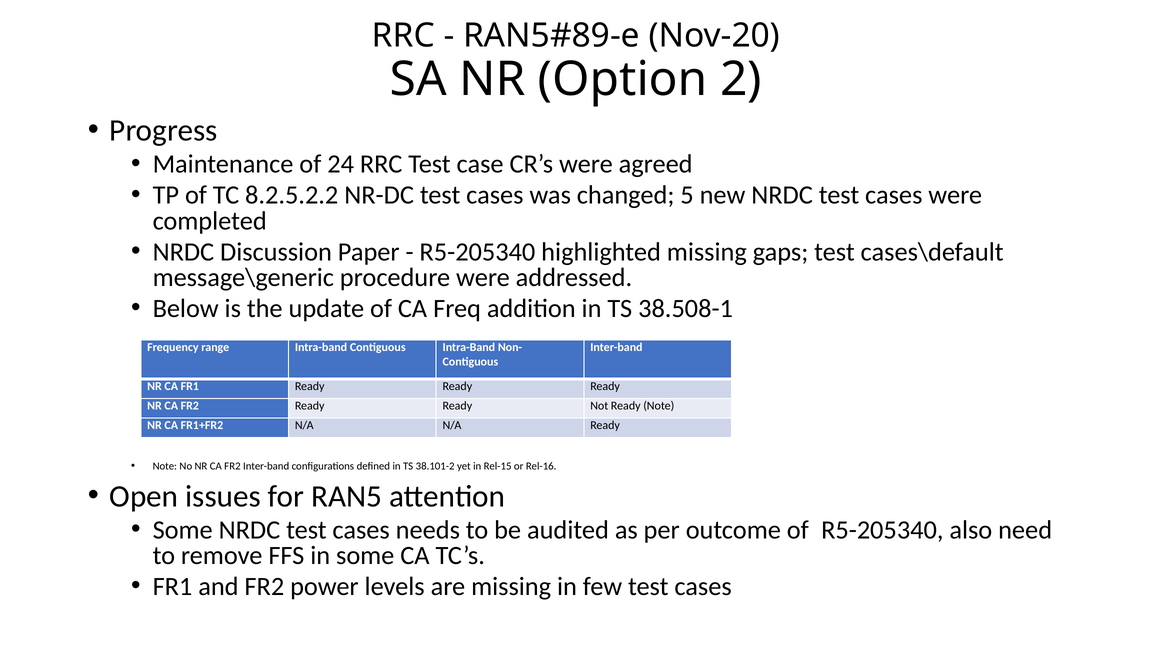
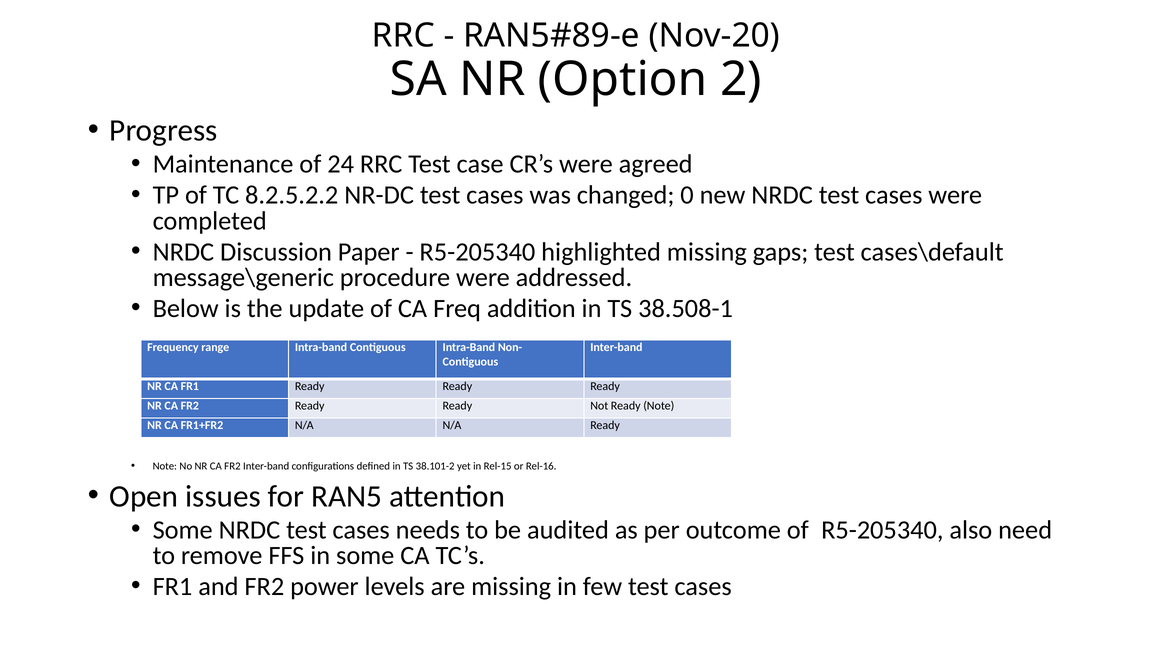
5: 5 -> 0 (687, 195)
